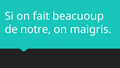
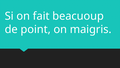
notre: notre -> point (36, 29)
